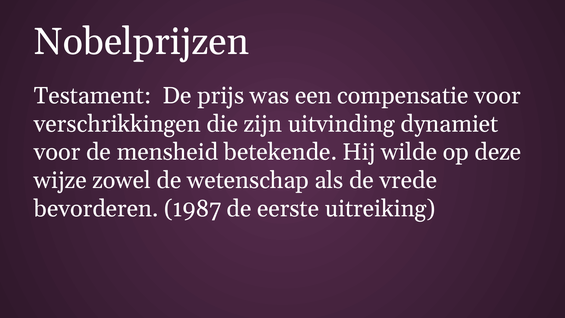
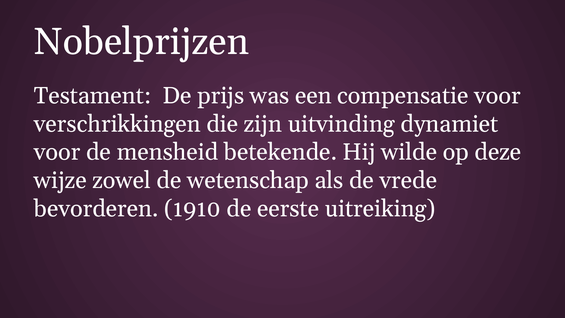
1987: 1987 -> 1910 (193, 209)
